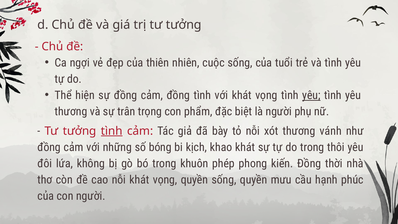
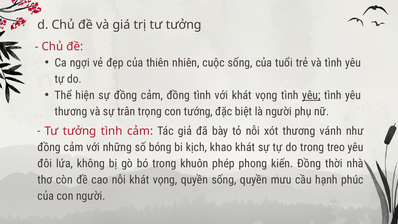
phẩm: phẩm -> tướng (198, 111)
tình underline: present -> none (112, 131)
thôi: thôi -> treo (336, 147)
